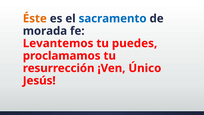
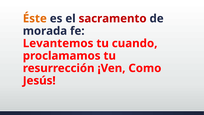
sacramento colour: blue -> red (113, 19)
puedes: puedes -> cuando (135, 43)
Único: Único -> Como (145, 68)
